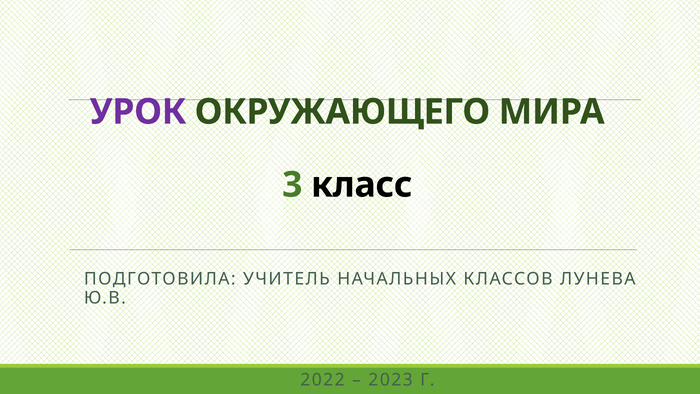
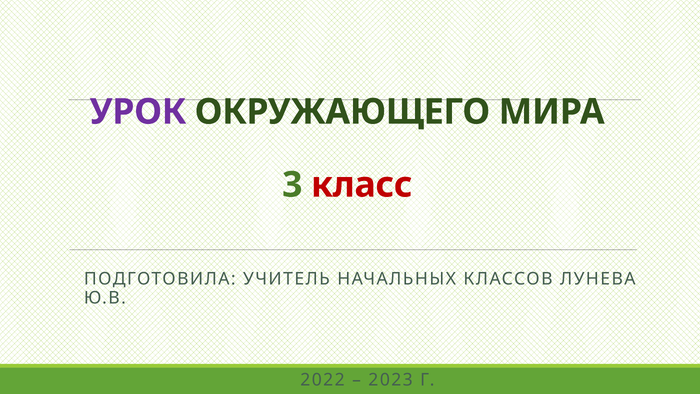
класс colour: black -> red (362, 185)
